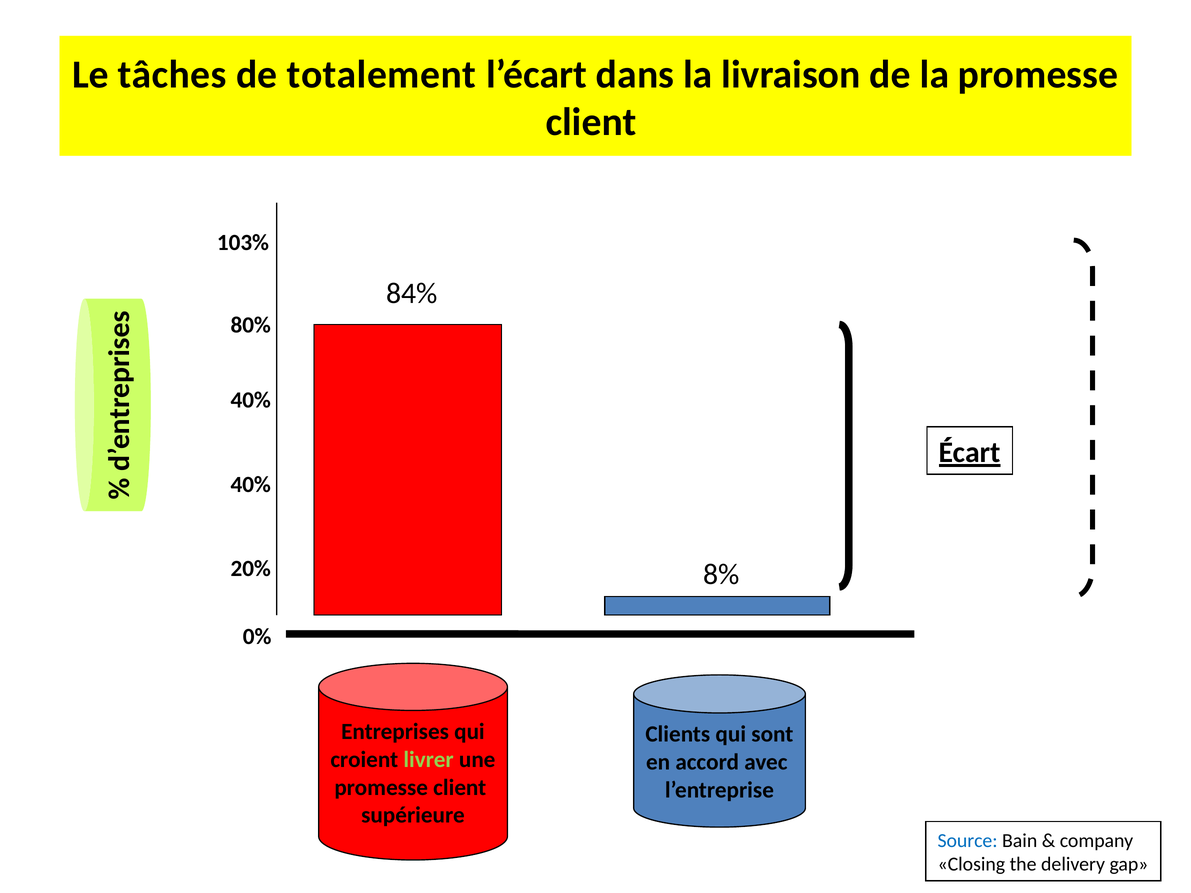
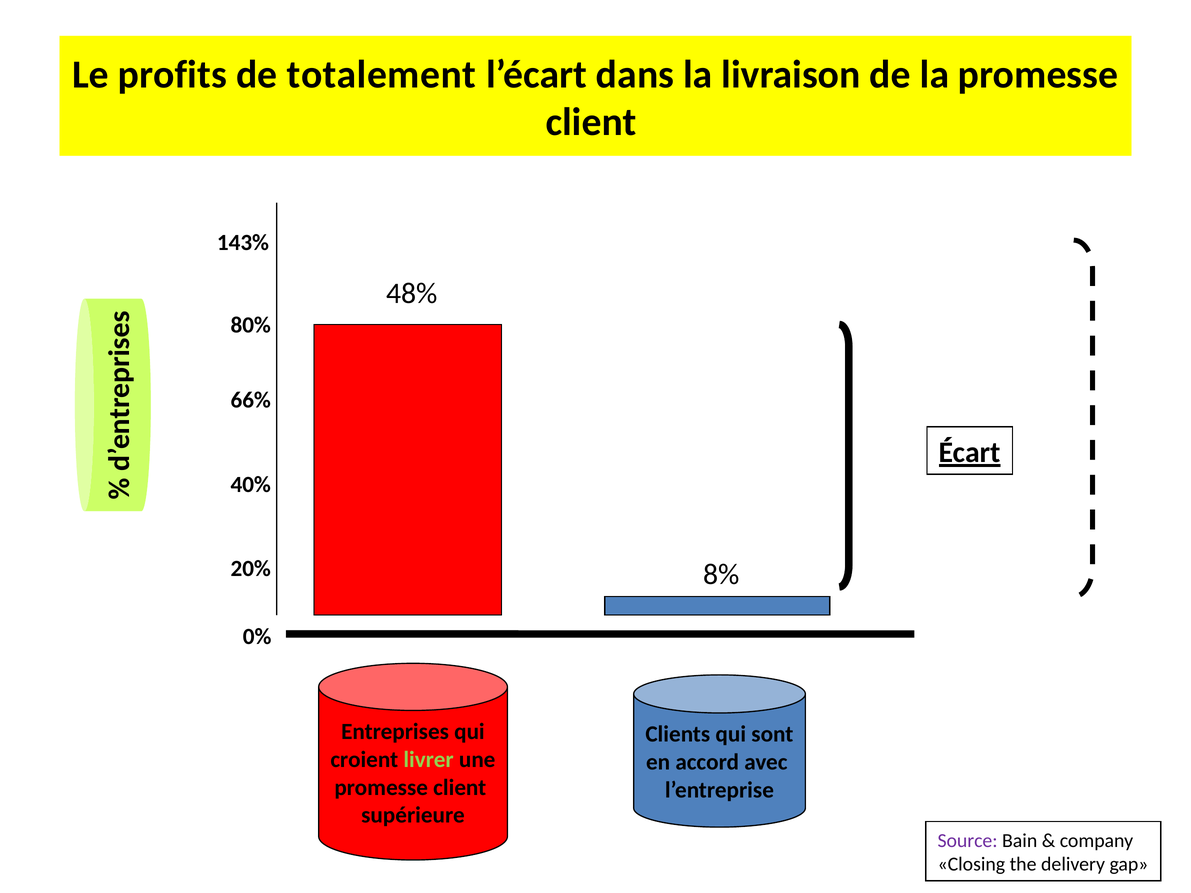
tâches: tâches -> profits (172, 75)
103%: 103% -> 143% (243, 243)
84%: 84% -> 48% (412, 293)
40%: 40% -> 66% (251, 400)
Source colour: blue -> purple (968, 841)
